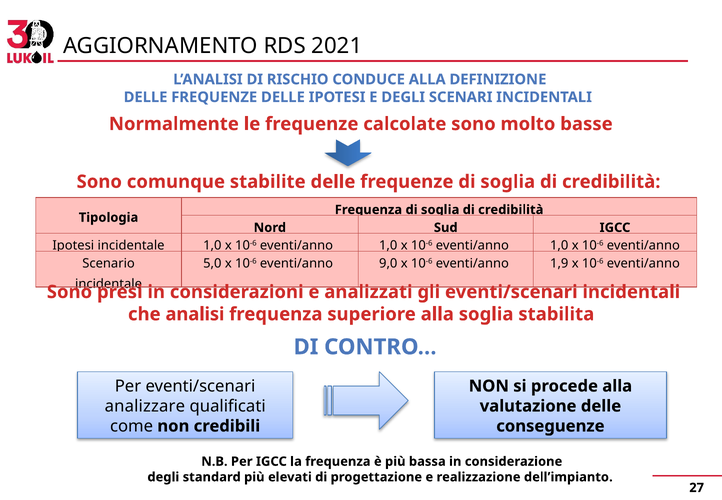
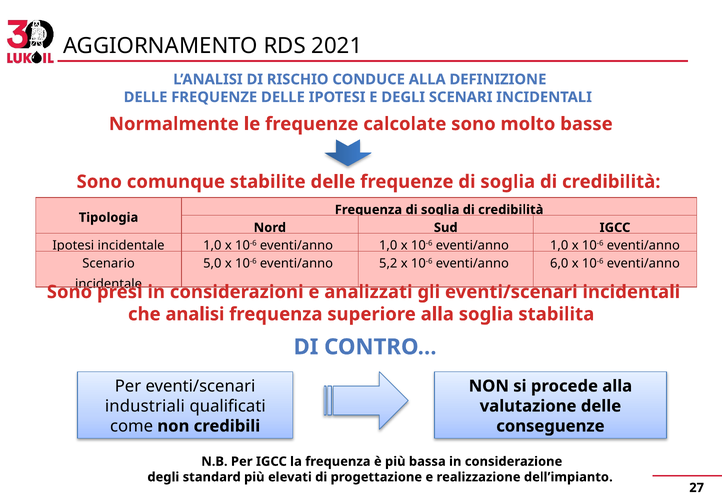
9,0: 9,0 -> 5,2 (388, 263)
1,9: 1,9 -> 6,0 (559, 263)
analizzare: analizzare -> industriali (145, 406)
